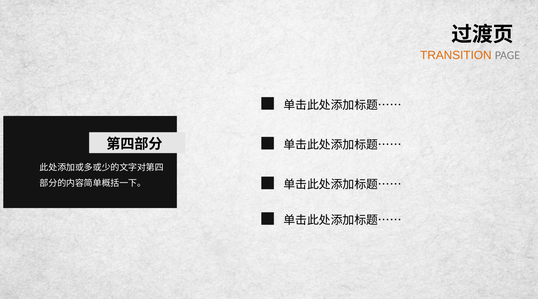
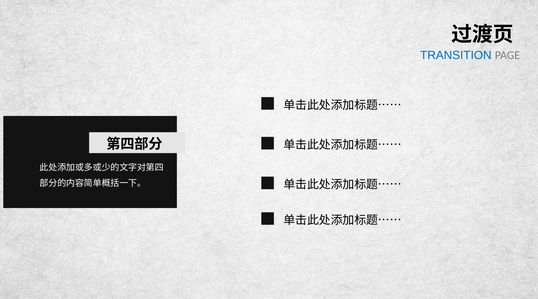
TRANSITION colour: orange -> blue (456, 55)
